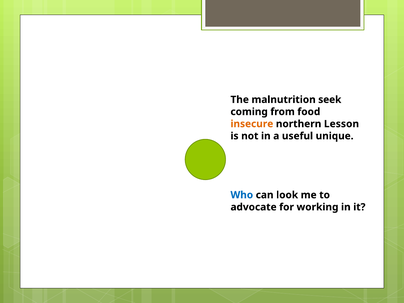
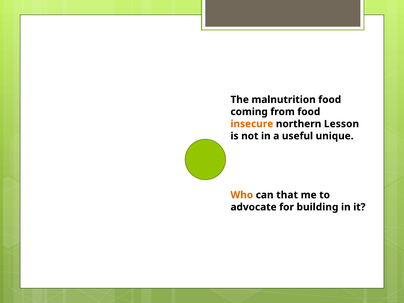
malnutrition seek: seek -> food (330, 100)
Who colour: blue -> orange (242, 195)
look: look -> that (287, 195)
working: working -> building (317, 207)
